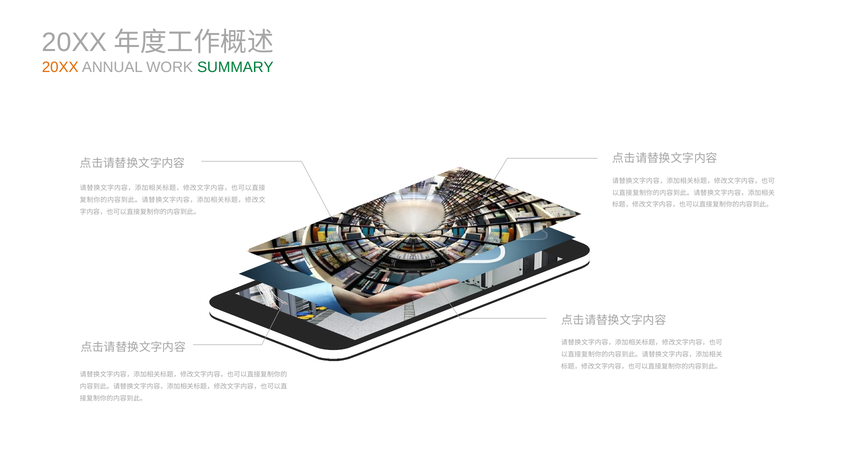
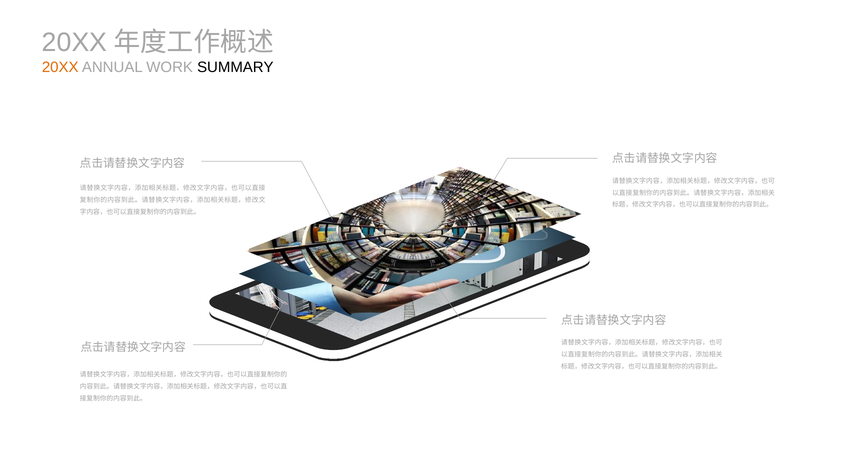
SUMMARY colour: green -> black (235, 67)
